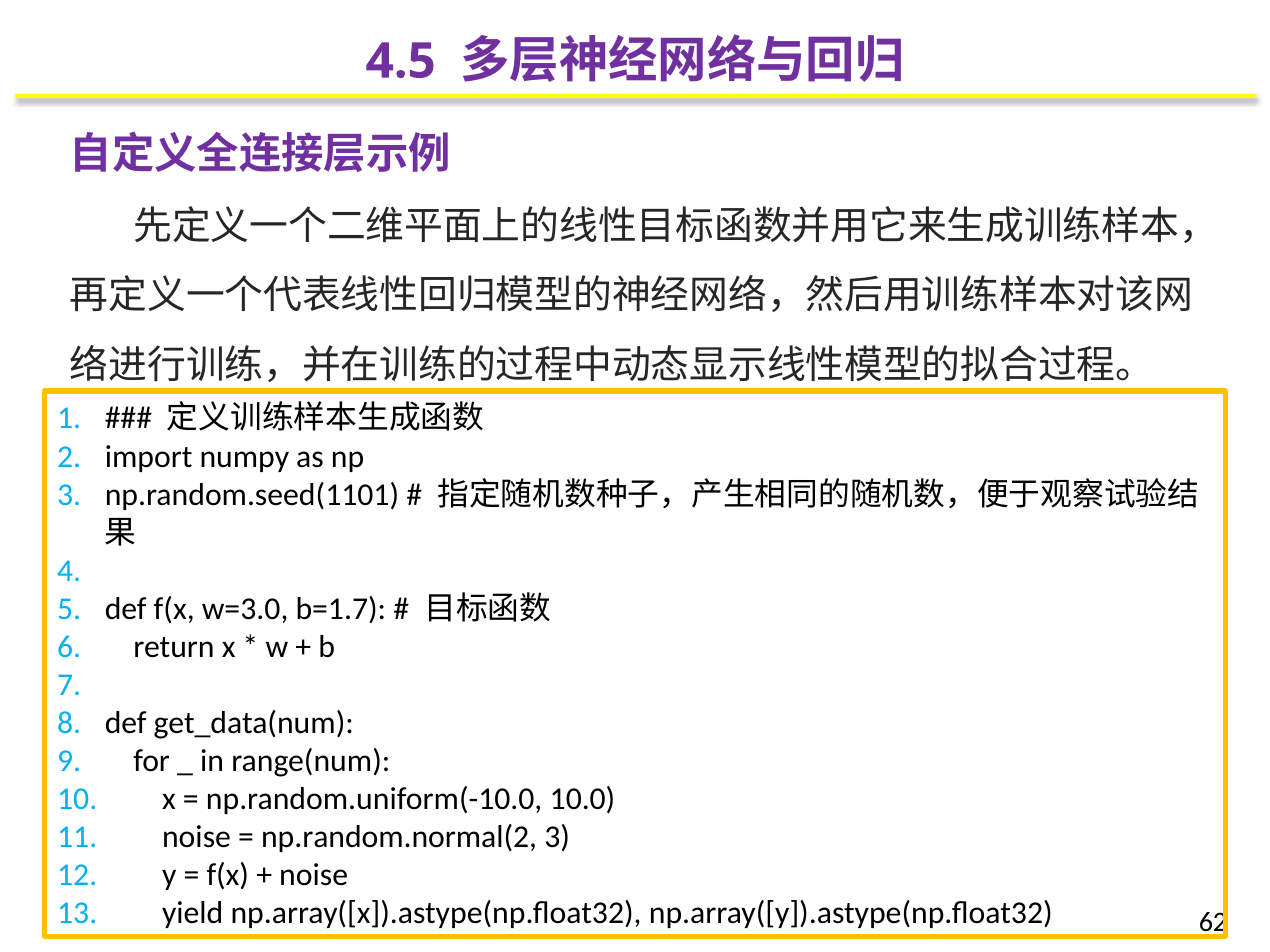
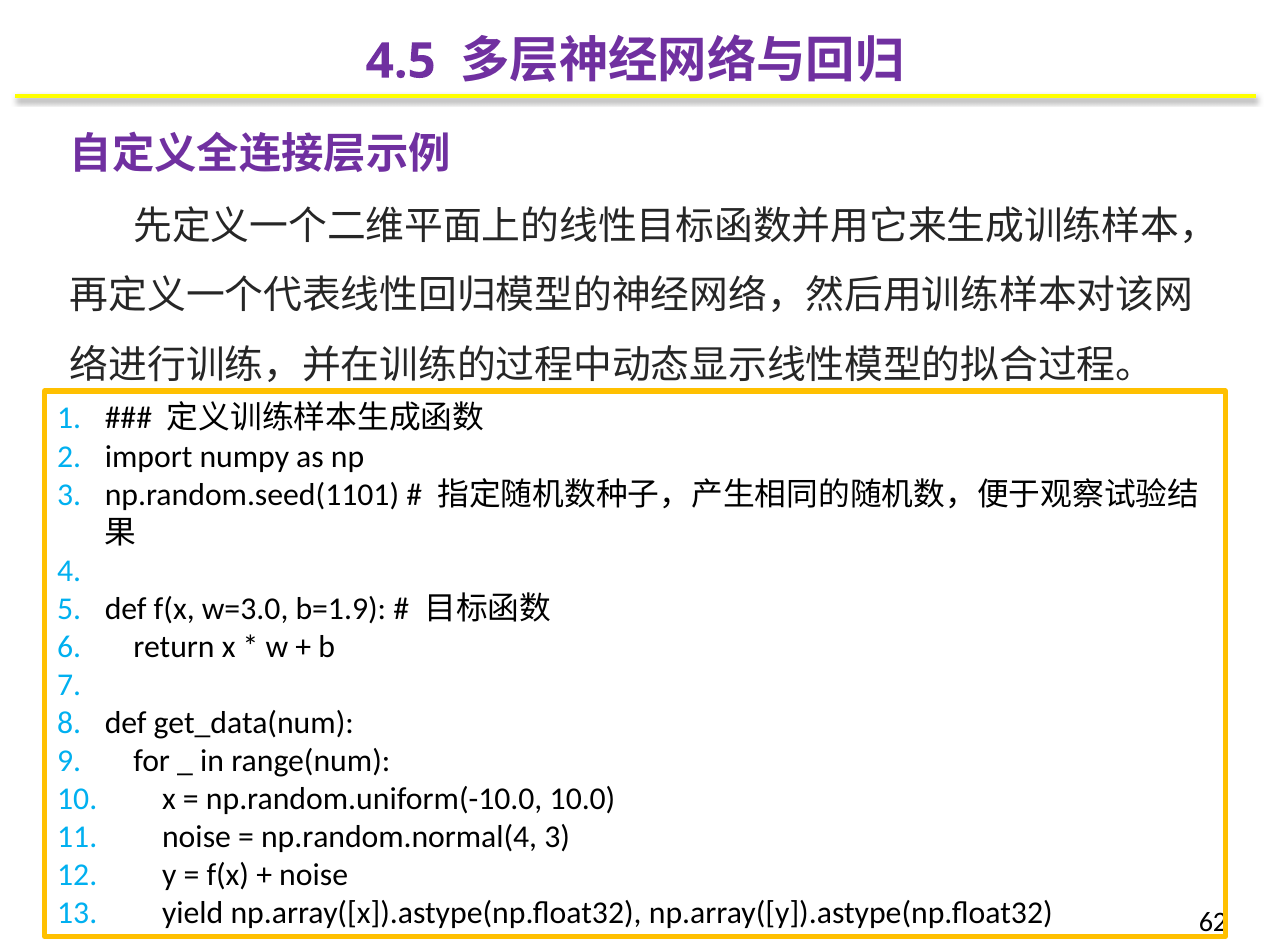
b=1.7: b=1.7 -> b=1.9 (341, 609)
np.random.normal(2: np.random.normal(2 -> np.random.normal(4 (399, 838)
